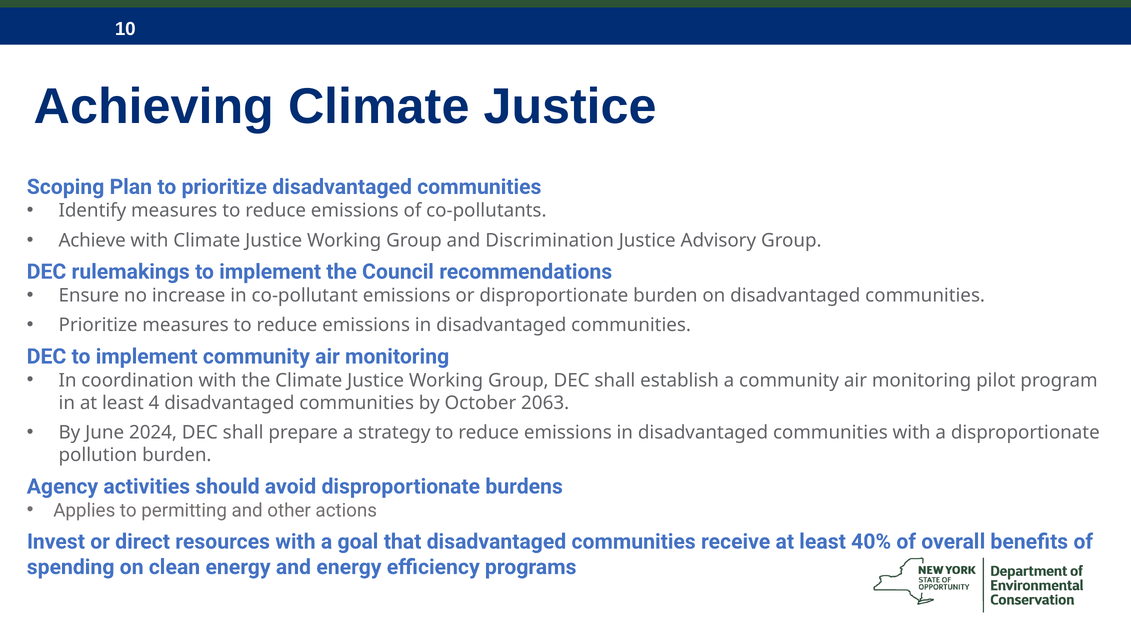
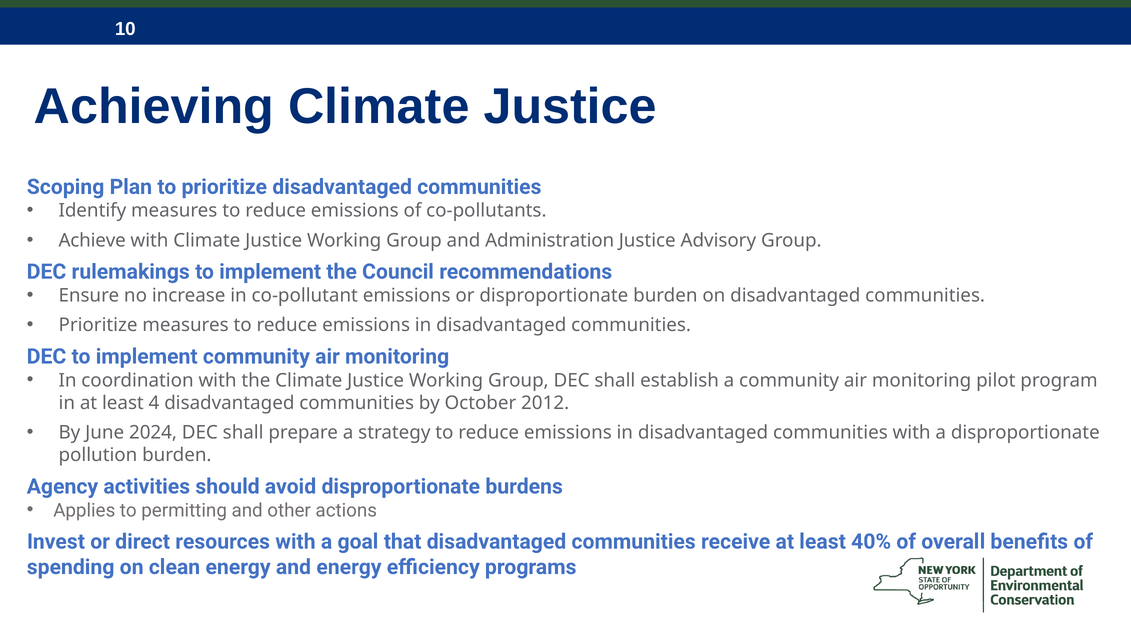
Discrimination: Discrimination -> Administration (550, 241)
2063: 2063 -> 2012 (545, 403)
